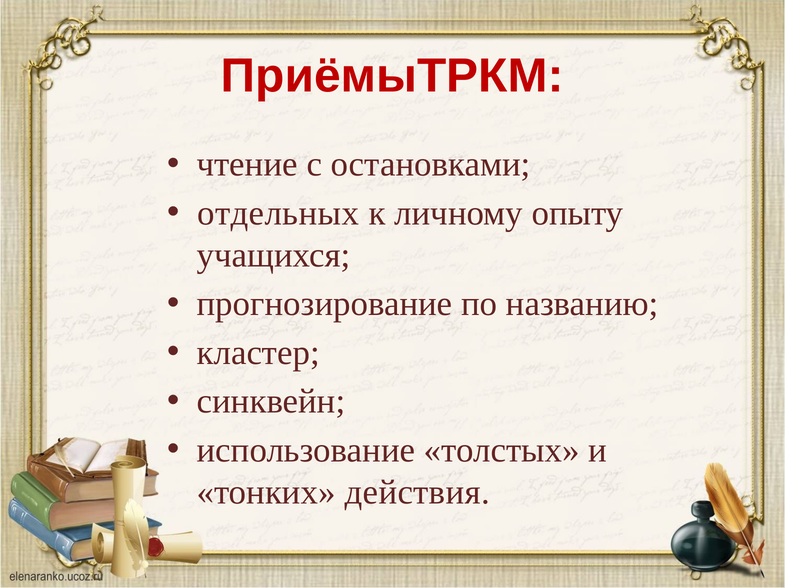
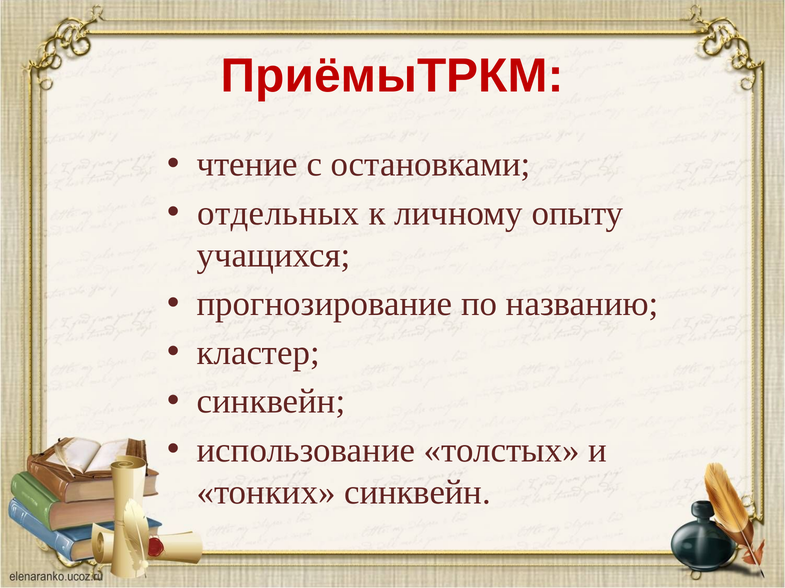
тонких действия: действия -> синквейн (418, 493)
